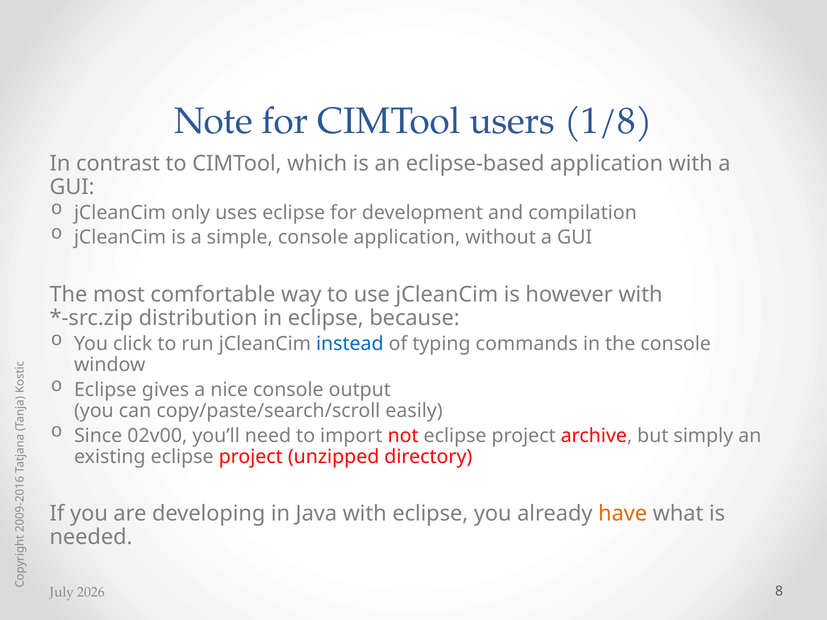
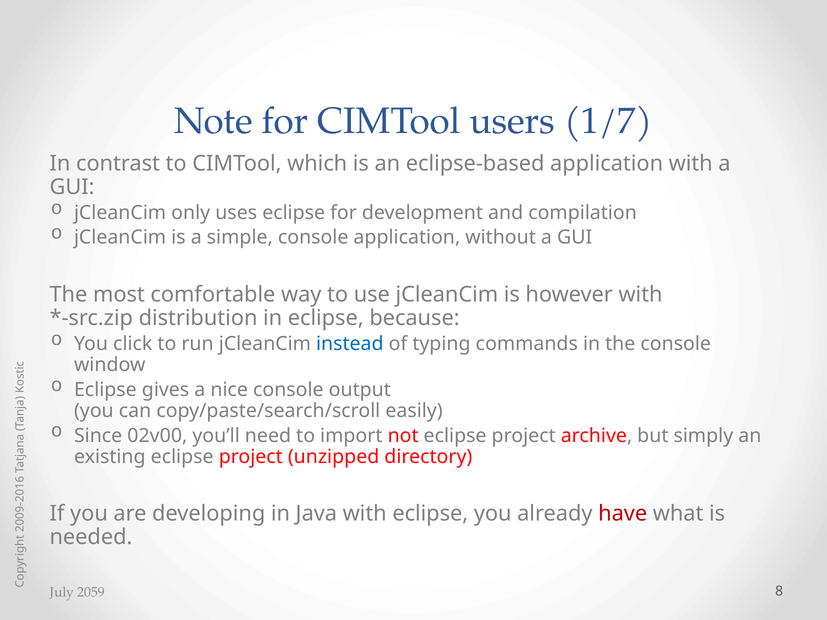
1/8: 1/8 -> 1/7 (608, 121)
have colour: orange -> red (623, 514)
2026: 2026 -> 2059 (91, 592)
